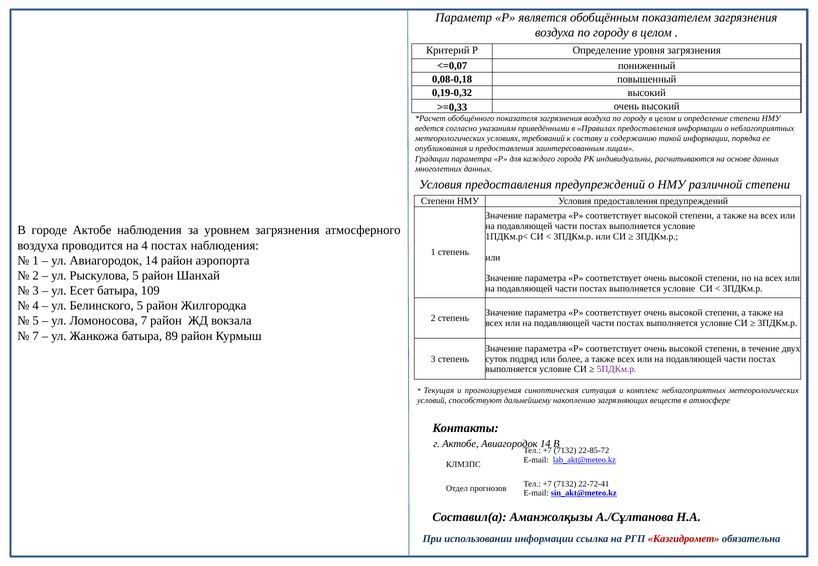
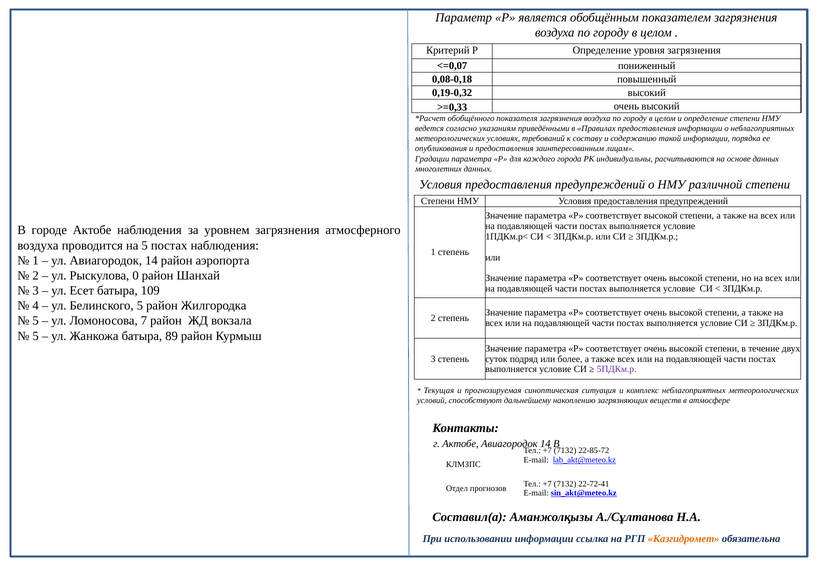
на 4: 4 -> 5 (145, 245)
Рыскулова 5: 5 -> 0 (136, 276)
7: 7 -> 5 (36, 336)
Казгидромет colour: red -> orange (684, 539)
